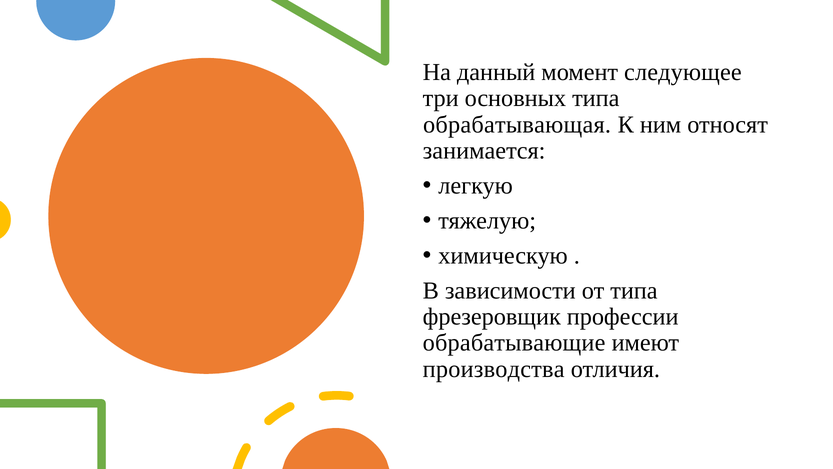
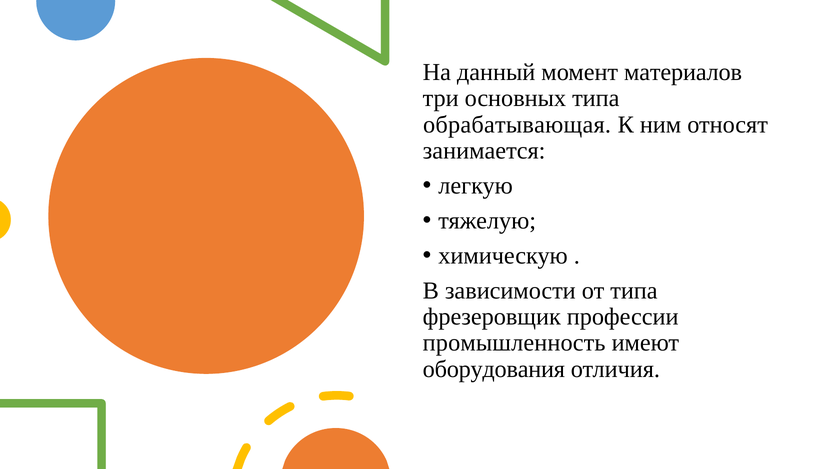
следующее: следующее -> материалов (683, 72)
обрабатывающие: обрабатывающие -> промышленность (514, 343)
производства: производства -> оборудования (494, 369)
